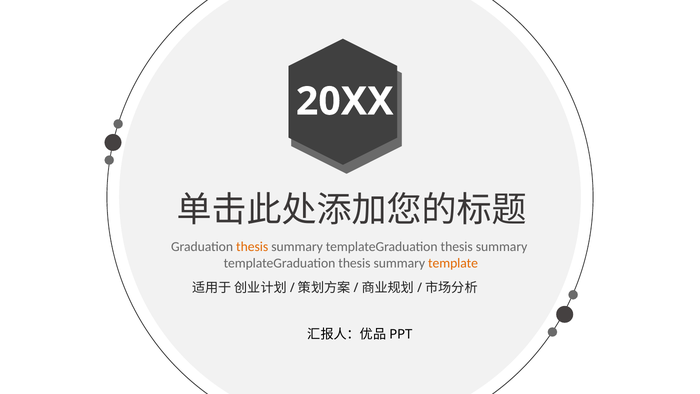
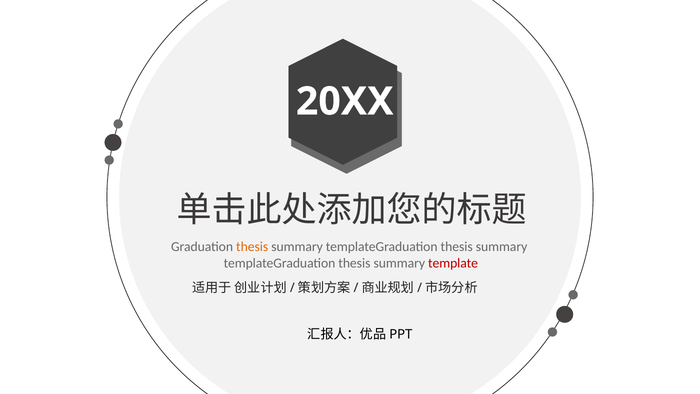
template colour: orange -> red (453, 263)
